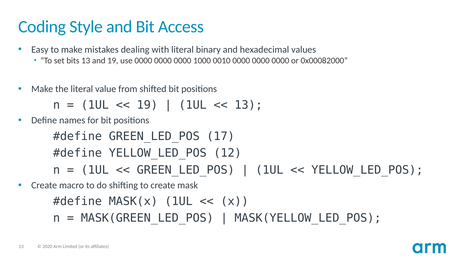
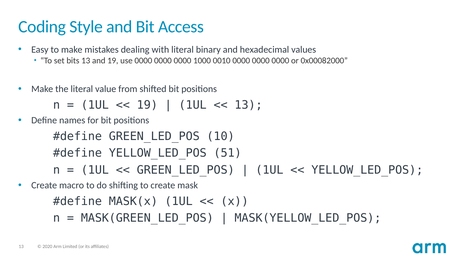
17: 17 -> 10 (221, 136)
12: 12 -> 51 (228, 153)
